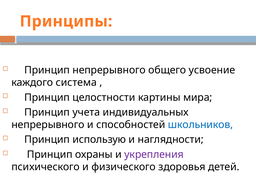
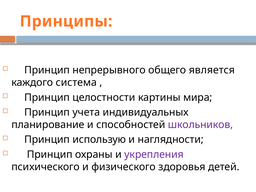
усвоение: усвоение -> является (212, 70)
непрерывного: непрерывного -> планирование (48, 125)
школьников colour: blue -> purple (200, 125)
